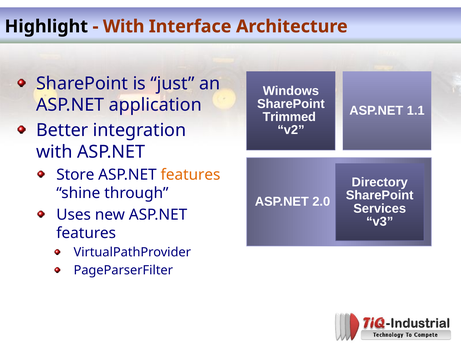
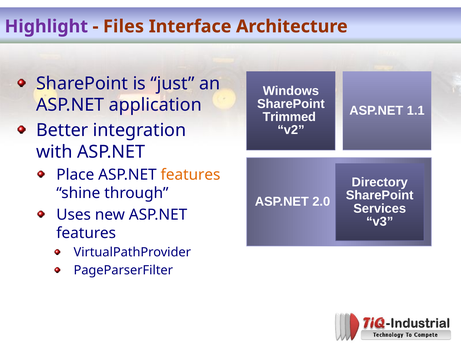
Highlight colour: black -> purple (46, 26)
With: With -> Files (123, 26)
Store: Store -> Place (75, 175)
